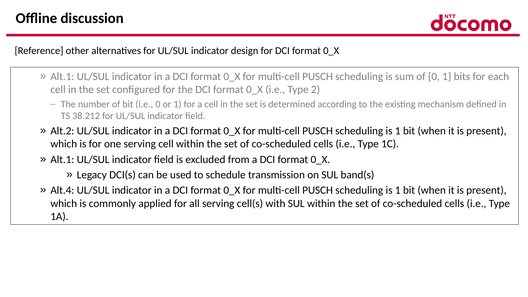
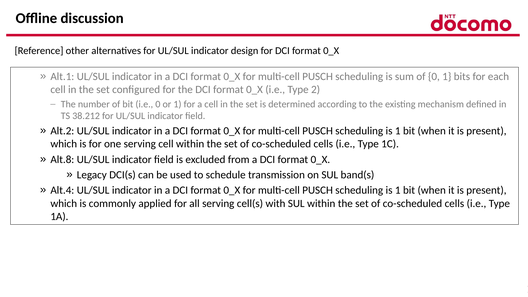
Alt.1: Alt.1 -> Alt.8 (62, 159)
